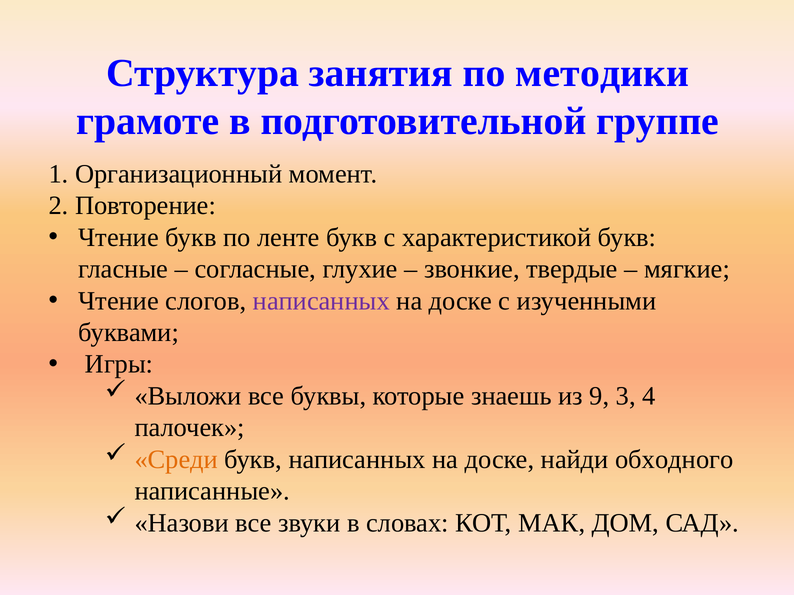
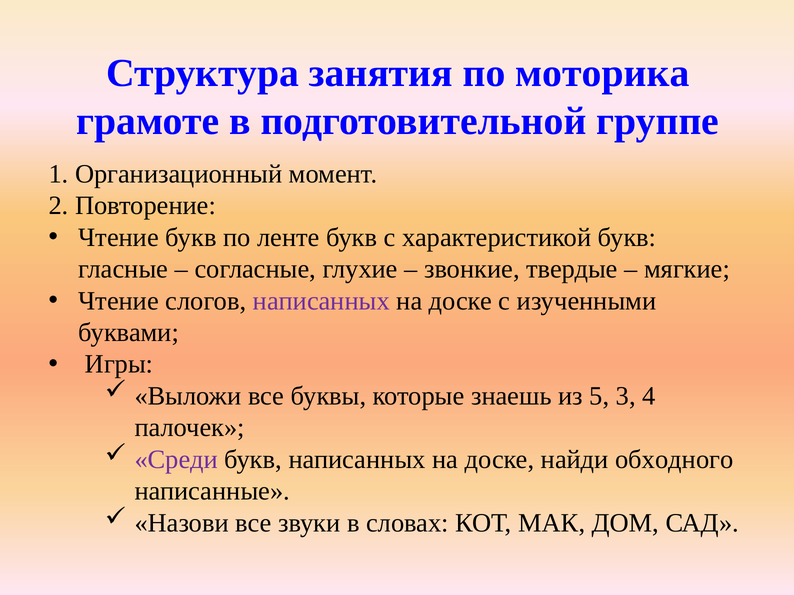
методики: методики -> моторика (602, 73)
9: 9 -> 5 (599, 396)
Среди colour: orange -> purple (176, 460)
